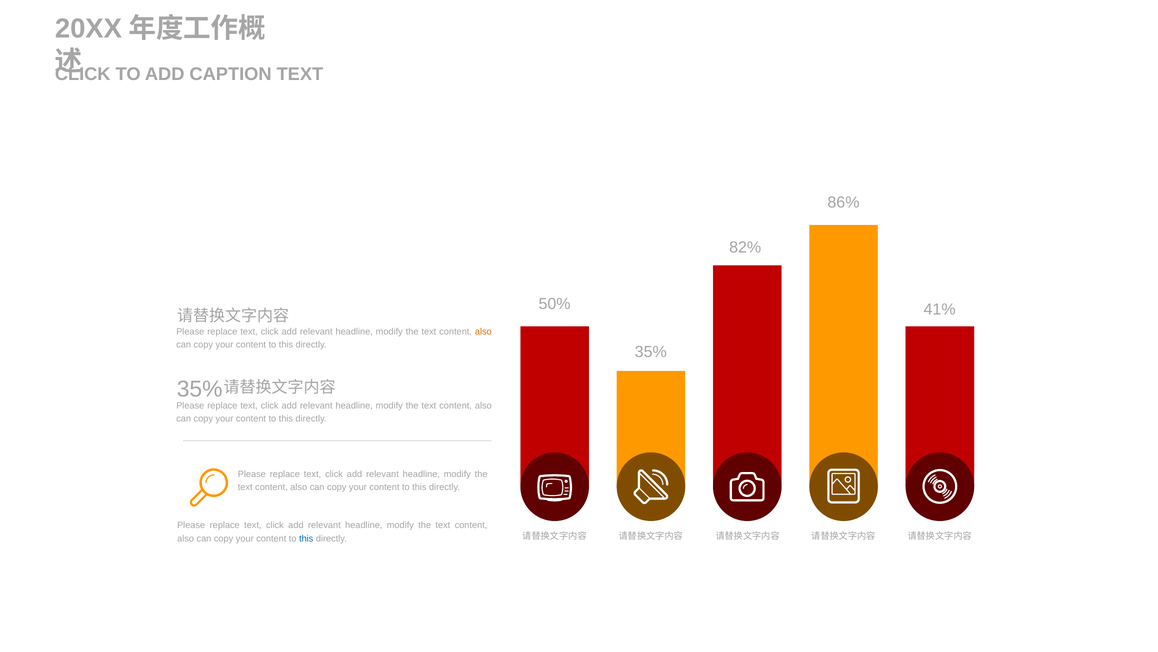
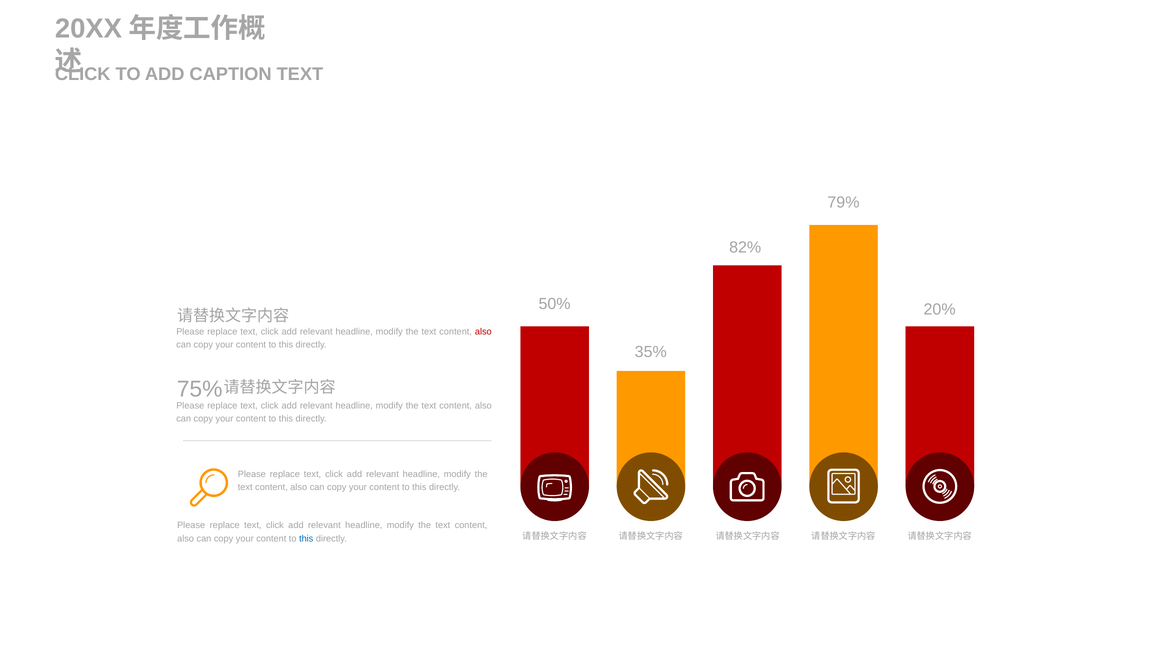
86%: 86% -> 79% (843, 202)
41%: 41% -> 20% (940, 309)
also colour: orange -> red (483, 331)
35%: 35% -> 75% (200, 389)
